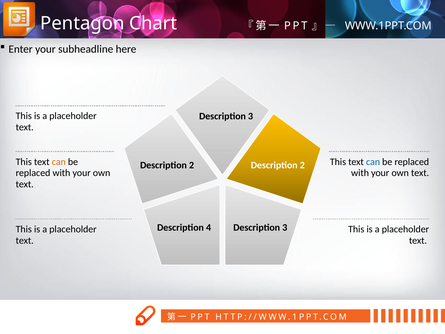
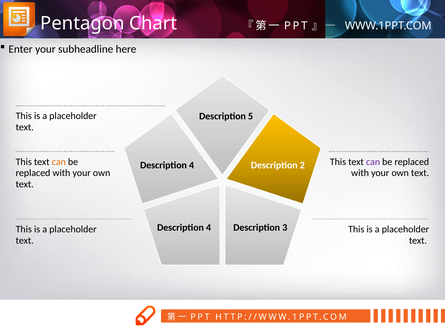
3: 3 -> 5 (251, 116)
can colour: blue -> purple (373, 162)
2: 2 -> 4 (192, 165)
